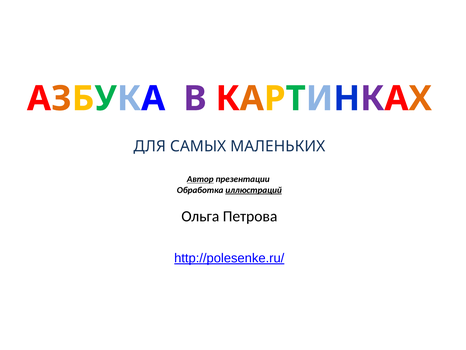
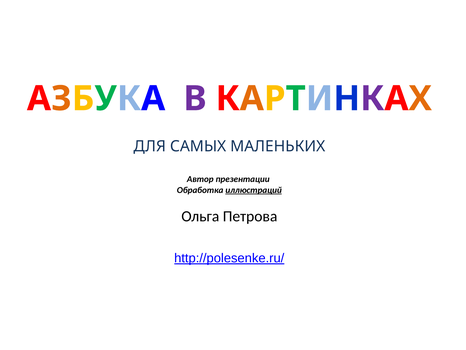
Автор underline: present -> none (200, 179)
